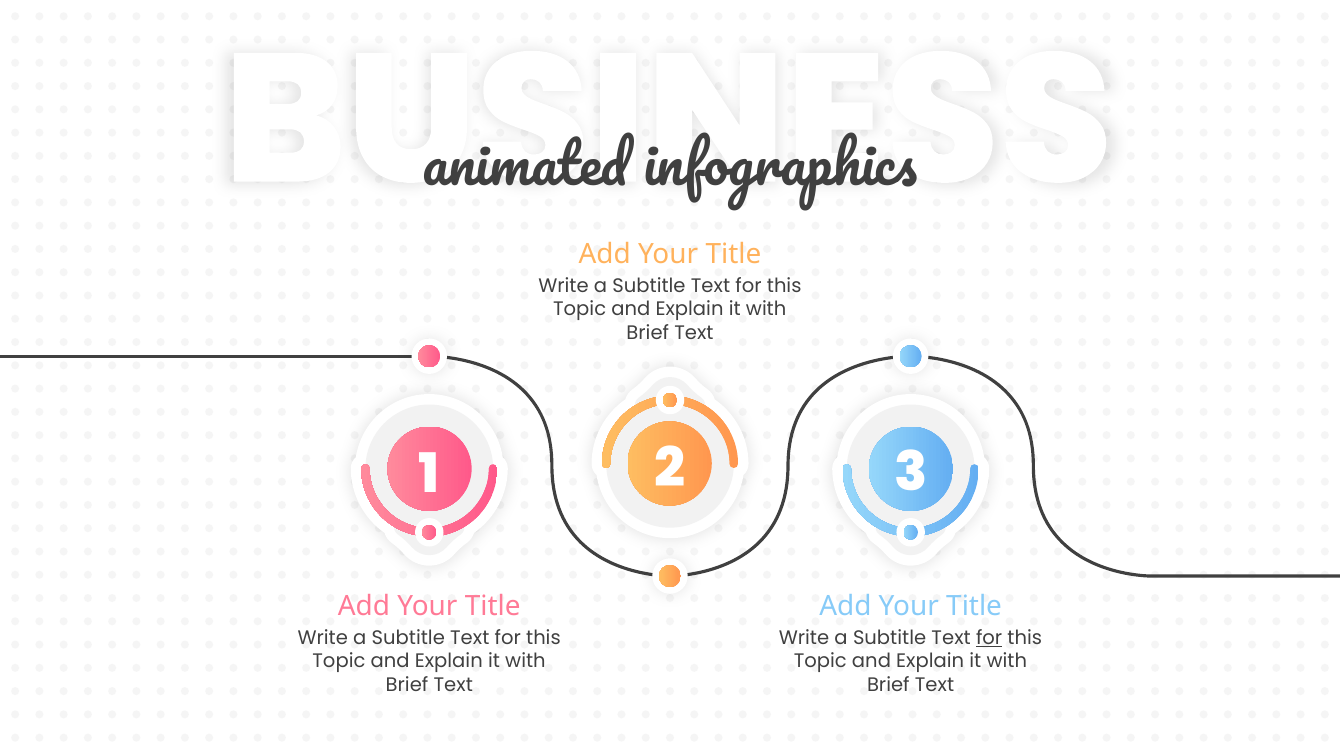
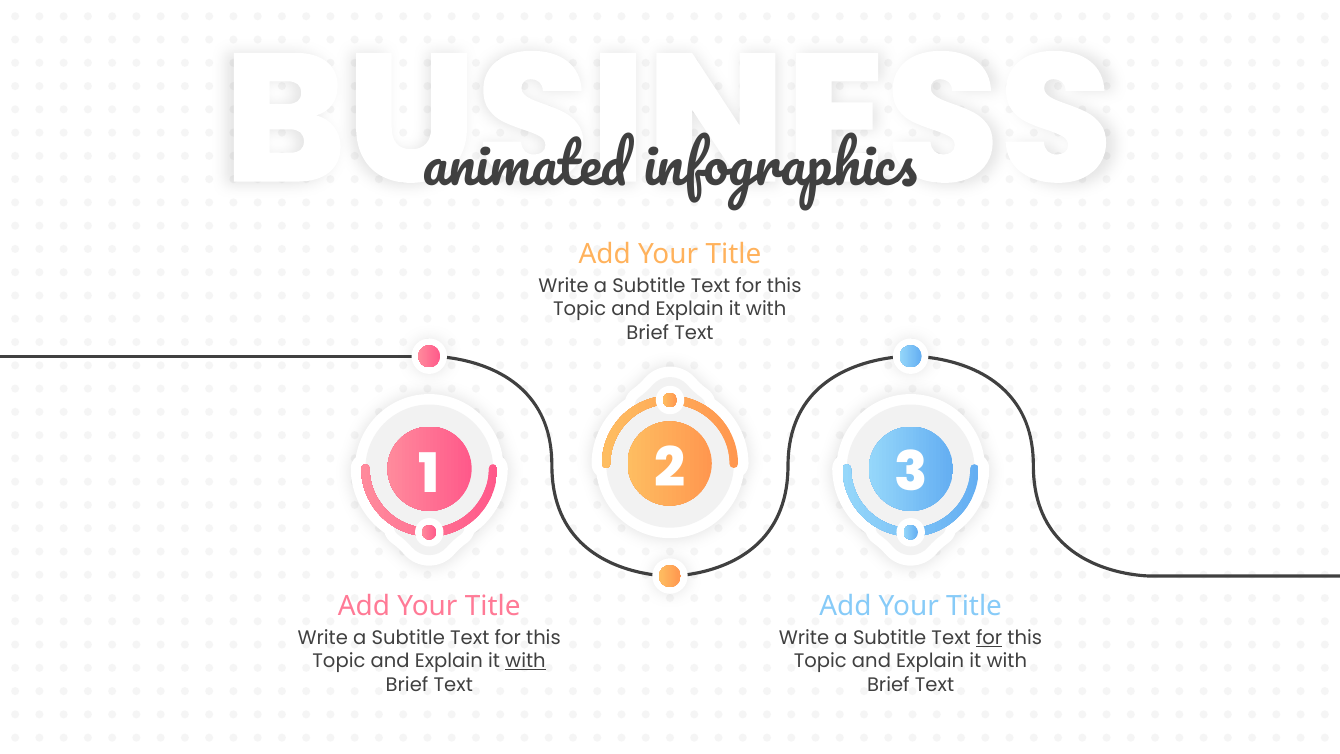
with underline: none -> present (525, 661)
